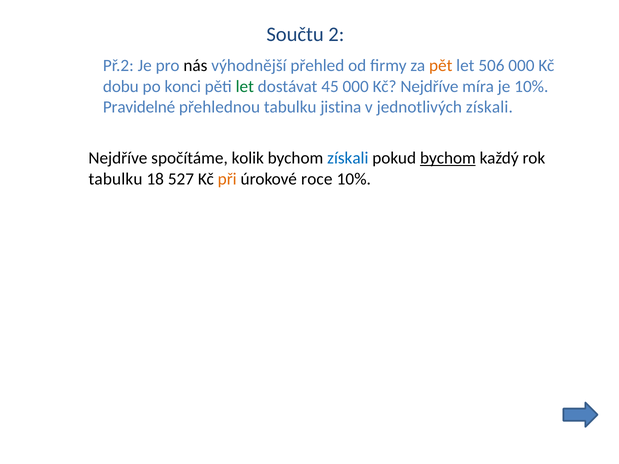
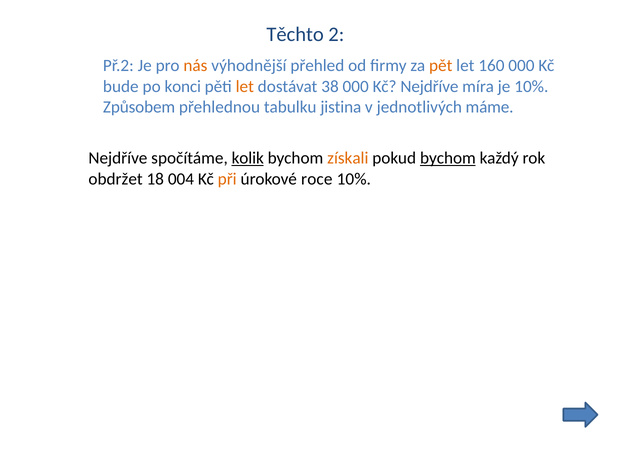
Součtu: Součtu -> Těchto (295, 34)
nás colour: black -> orange (195, 66)
506: 506 -> 160 (491, 66)
dobu: dobu -> bude (121, 86)
let colour: green -> orange (245, 86)
45: 45 -> 38 (330, 86)
Pravidelné: Pravidelné -> Způsobem (139, 107)
jednotlivých získali: získali -> máme (490, 107)
kolik underline: none -> present (248, 158)
získali colour: blue -> orange (348, 158)
tabulku: tabulku -> obdržet (116, 179)
527: 527 -> 004 (181, 179)
